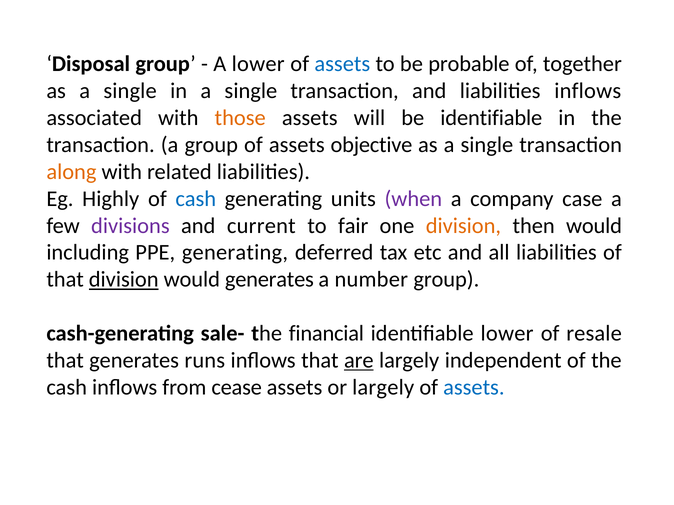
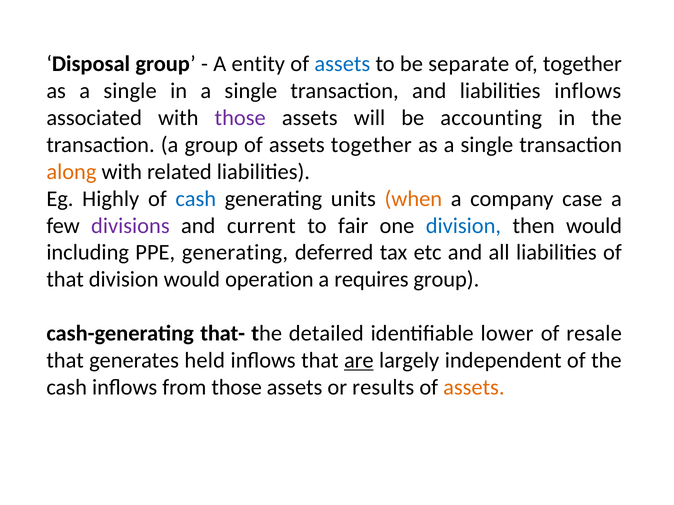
A lower: lower -> entity (258, 64)
probable: probable -> separate (469, 64)
those colour: orange -> purple (240, 118)
be identifiable: identifiable -> accounting (491, 118)
assets objective: objective -> together (371, 145)
when colour: purple -> orange (413, 199)
division colour: orange -> blue (463, 226)
division underline: present -> none (124, 280)
would generates: generates -> operation (269, 280)
number: number -> requires (371, 280)
sale-: sale- -> that- (223, 334)
financial: financial -> detailed (326, 334)
runs: runs -> held (205, 361)
from cease: cease -> those (237, 388)
or largely: largely -> results (383, 388)
assets colour: blue -> orange (474, 388)
